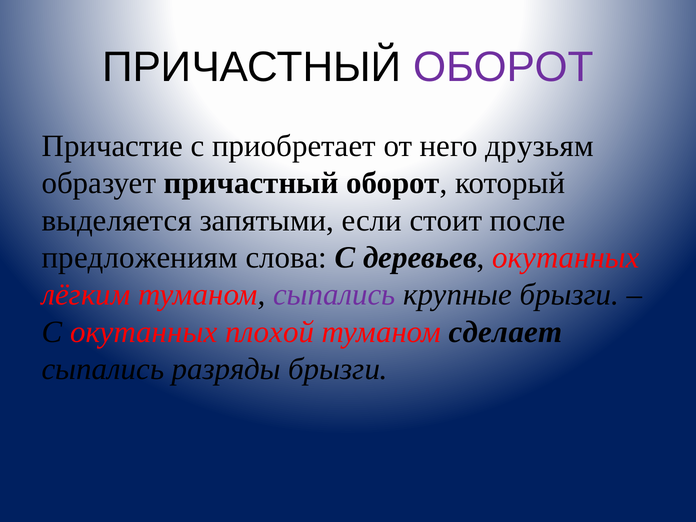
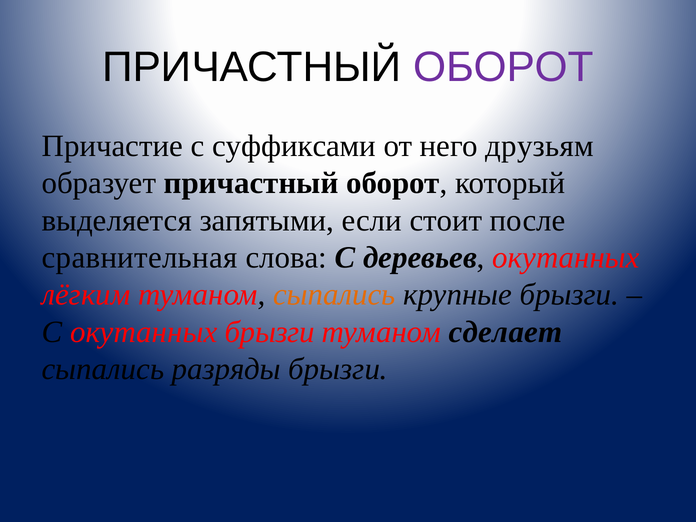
приобретает: приобретает -> суффиксами (294, 146)
предложениям: предложениям -> сравнительная (140, 258)
сыпались colour: purple -> orange (334, 295)
окутанных плохой: плохой -> брызги (270, 332)
